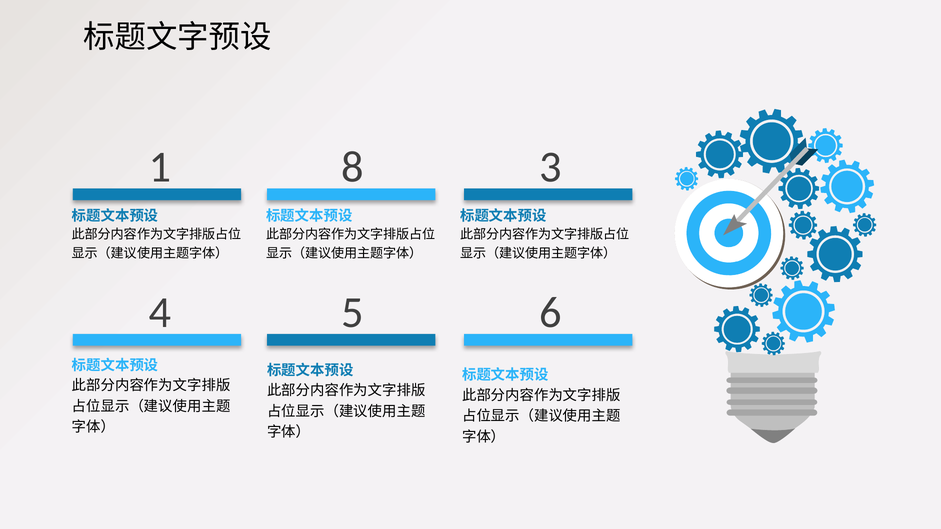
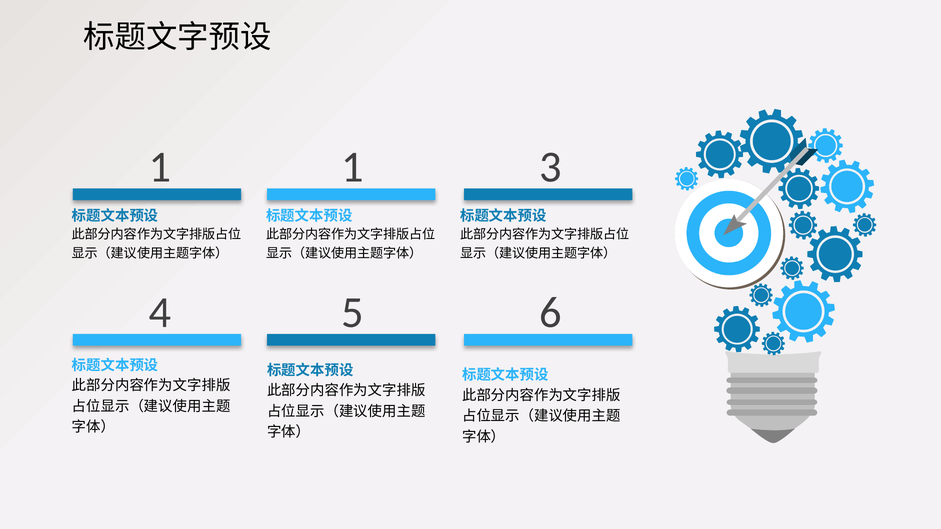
1 8: 8 -> 1 (353, 167)
